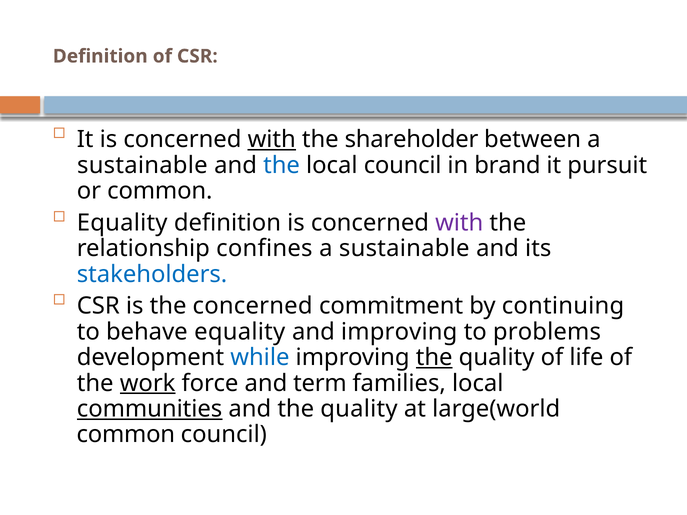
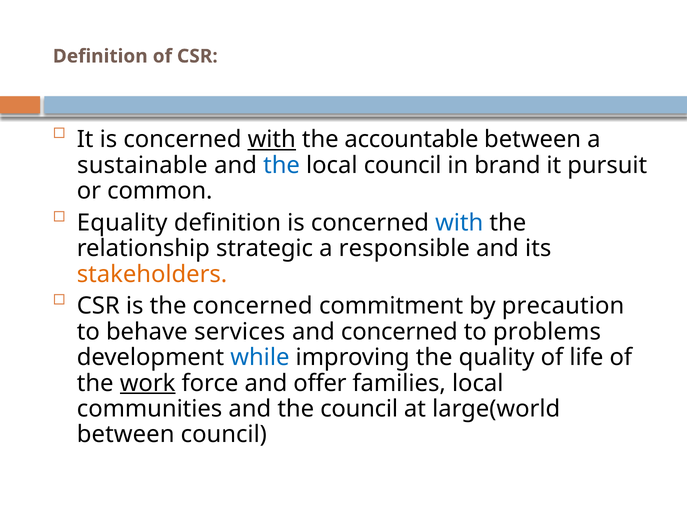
shareholder: shareholder -> accountable (412, 140)
with colour: purple -> blue (459, 223)
confines: confines -> strategic (265, 249)
sustainable: sustainable -> responsible (404, 249)
stakeholders colour: blue -> orange (152, 274)
continuing: continuing -> precaution (563, 306)
behave equality: equality -> services (240, 332)
and improving: improving -> concerned (399, 332)
the underline: present -> none (434, 358)
term: term -> offer (320, 383)
communities underline: present -> none (150, 409)
and the quality: quality -> council (359, 409)
common: common -> between (126, 435)
